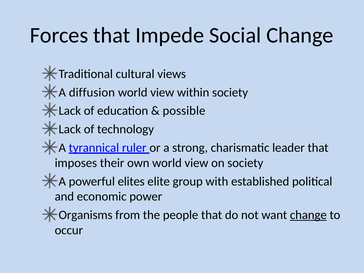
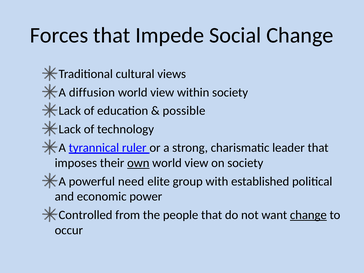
own underline: none -> present (138, 163)
elites: elites -> need (131, 181)
Organisms: Organisms -> Controlled (86, 215)
